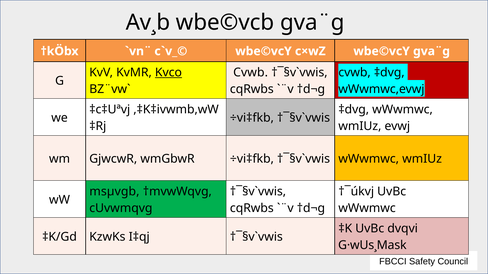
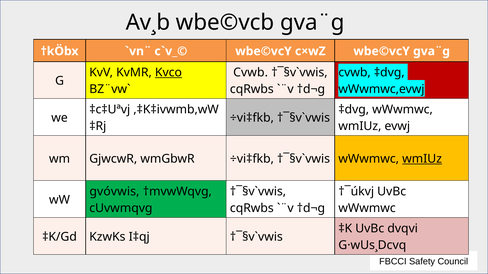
wmIUz underline: none -> present (422, 159)
msµvgb: msµvgb -> gvóvwis (114, 192)
G·wUs¸Mask: G·wUs¸Mask -> G·wUs¸Dcvq (372, 245)
